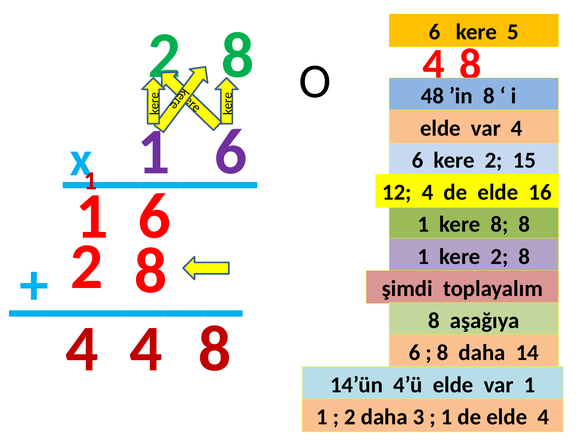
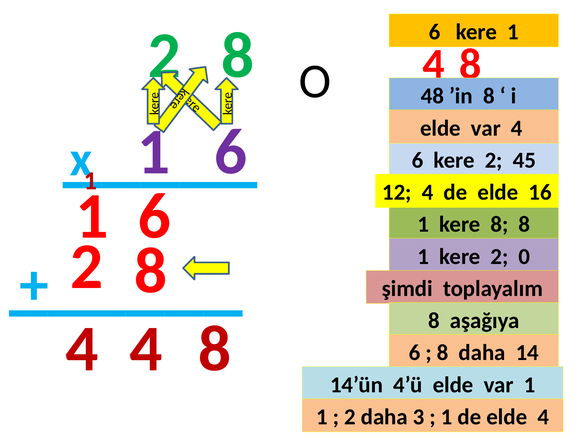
kere 5: 5 -> 1 (513, 32)
15: 15 -> 45 (524, 160)
2 8: 8 -> 0 (524, 256)
